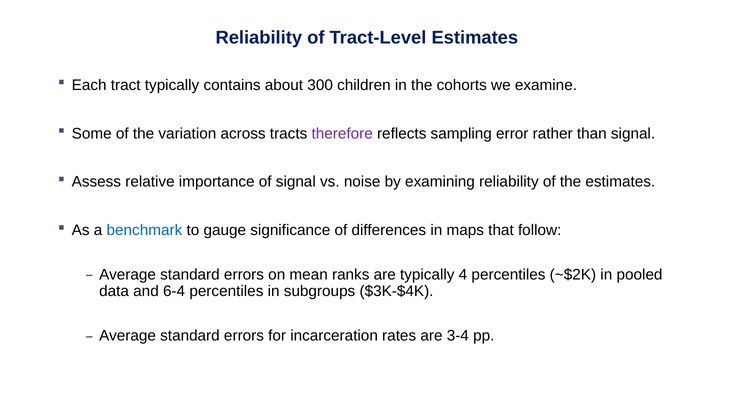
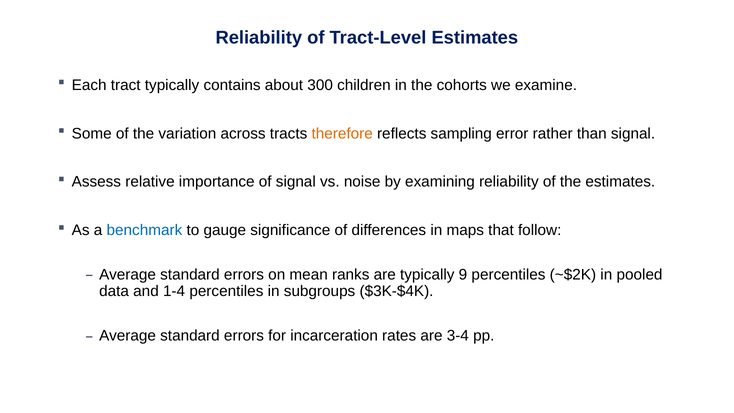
therefore colour: purple -> orange (342, 133)
4: 4 -> 9 (463, 275)
6-4: 6-4 -> 1-4 (174, 291)
